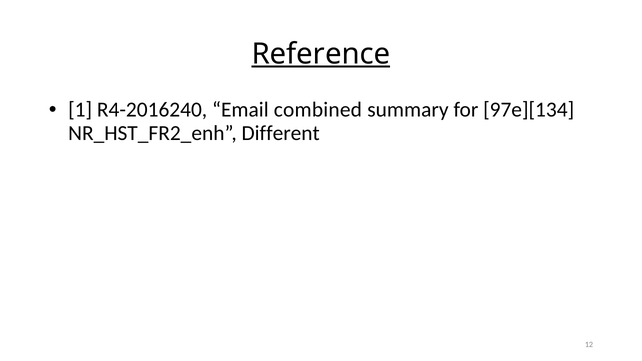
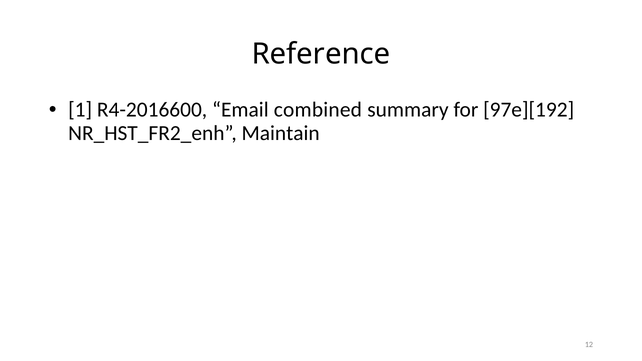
Reference underline: present -> none (321, 54)
R4-2016240: R4-2016240 -> R4-2016600 (152, 110)
97e][134: 97e][134 -> 97e][192 (529, 110)
Different: Different -> Maintain (281, 133)
